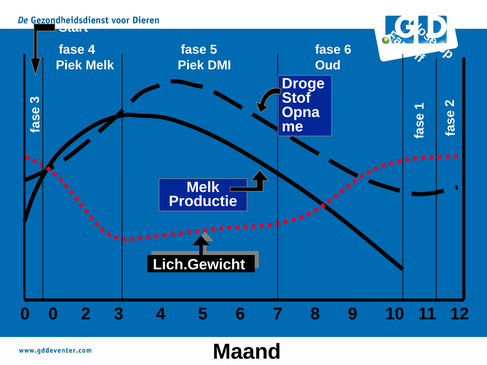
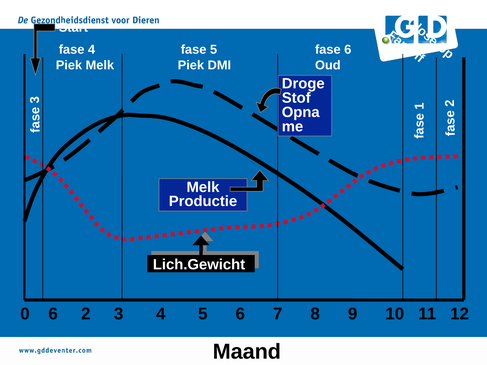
0 0: 0 -> 6 (53, 314)
